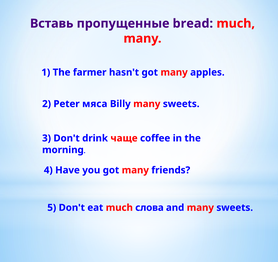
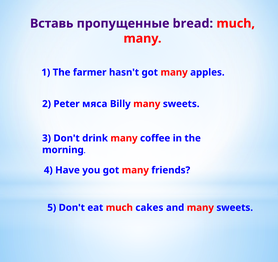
drink чаще: чаще -> many (124, 138)
слова: слова -> cakes (149, 208)
